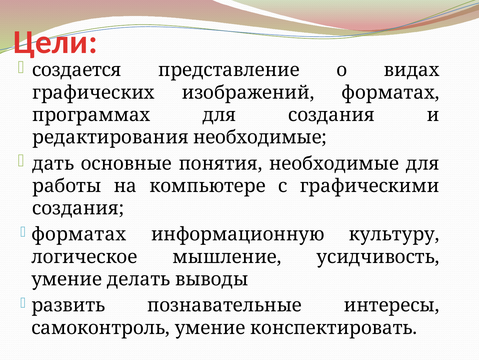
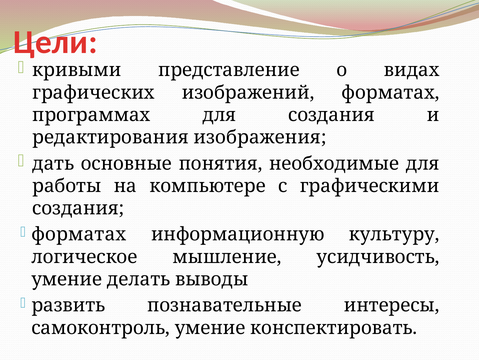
создается: создается -> кривыми (77, 70)
редактирования необходимые: необходимые -> изображения (260, 137)
